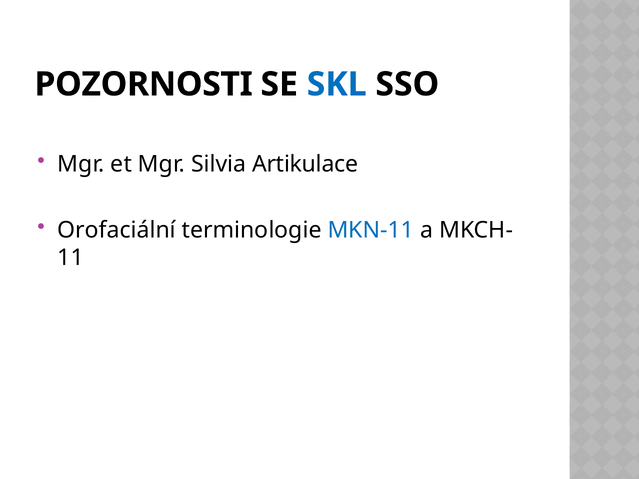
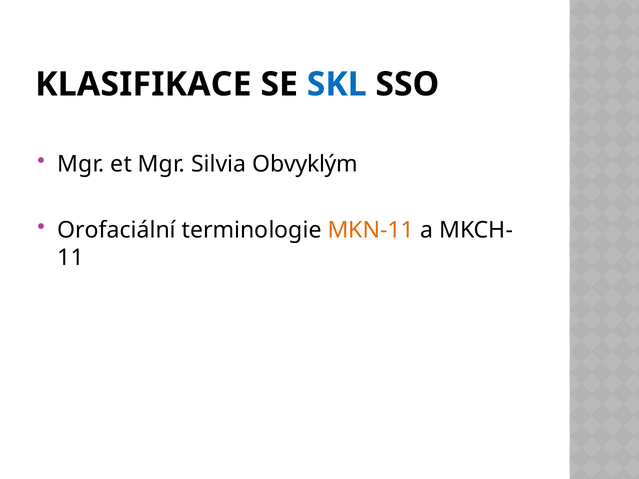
POZORNOSTI: POZORNOSTI -> KLASIFIKACE (143, 84)
Artikulace: Artikulace -> Obvyklým (305, 164)
MKN-11 colour: blue -> orange (371, 230)
